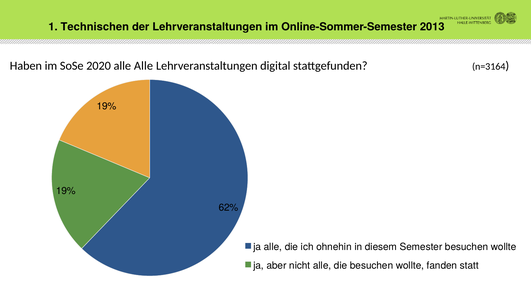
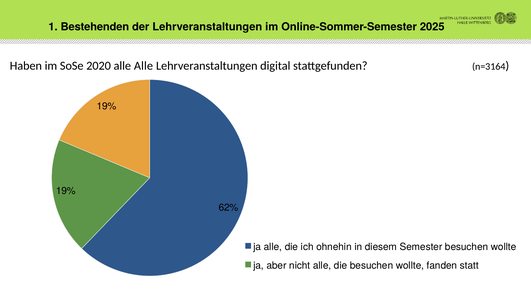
Technischen: Technischen -> Bestehenden (95, 27)
2013: 2013 -> 2025 (432, 27)
